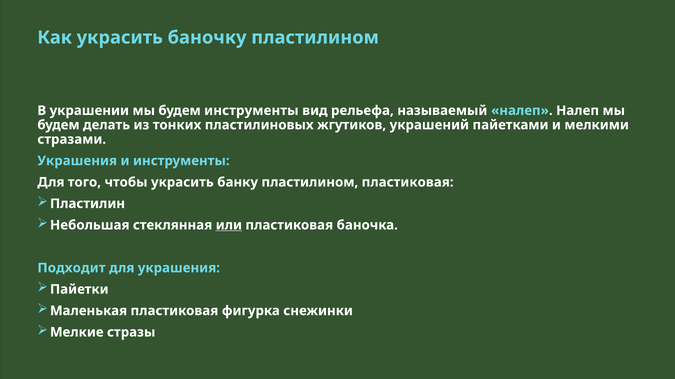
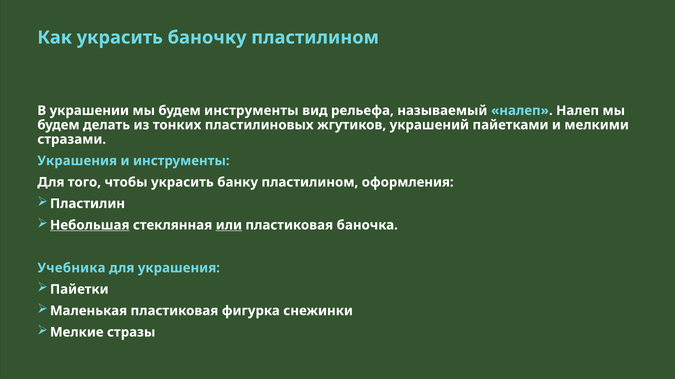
пластилином пластиковая: пластиковая -> оформления (408, 183)
Небольшая underline: none -> present (90, 225)
Подходит: Подходит -> Учебника (71, 268)
